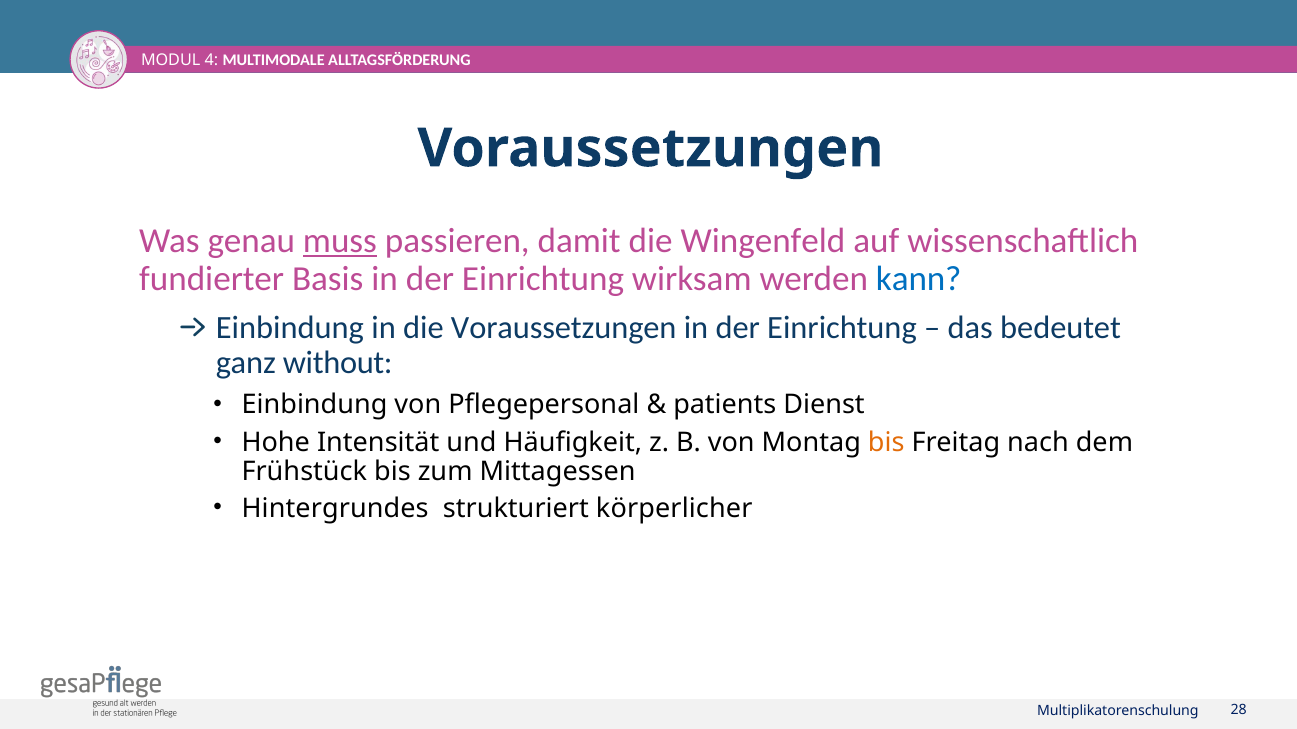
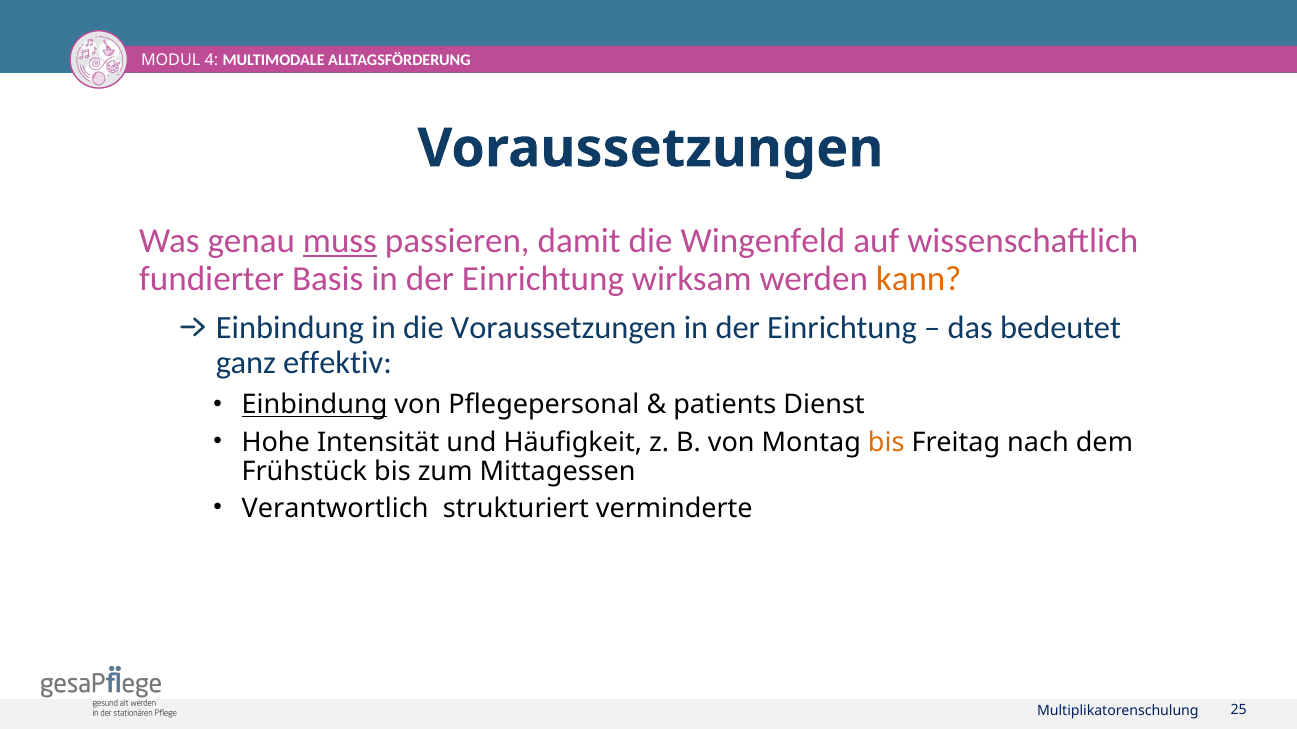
kann colour: blue -> orange (919, 279)
without: without -> effektiv (338, 363)
Einbindung underline: none -> present (315, 405)
Hintergrundes: Hintergrundes -> Verantwortlich (335, 509)
körperlicher: körperlicher -> verminderte (674, 509)
28: 28 -> 25 (1239, 710)
